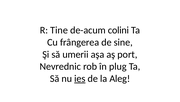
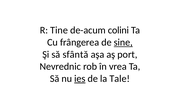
sine underline: none -> present (123, 42)
umerii: umerii -> sfântă (75, 54)
plug: plug -> vrea (118, 66)
Aleg: Aleg -> Tale (120, 78)
